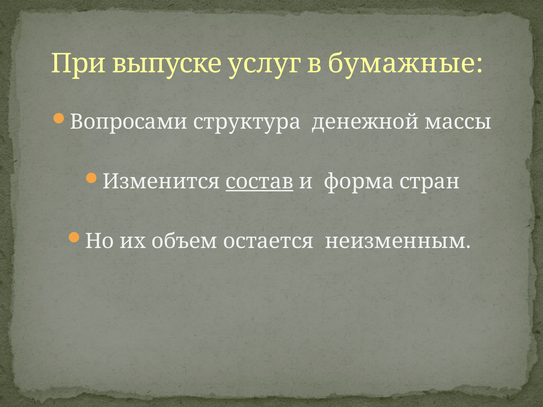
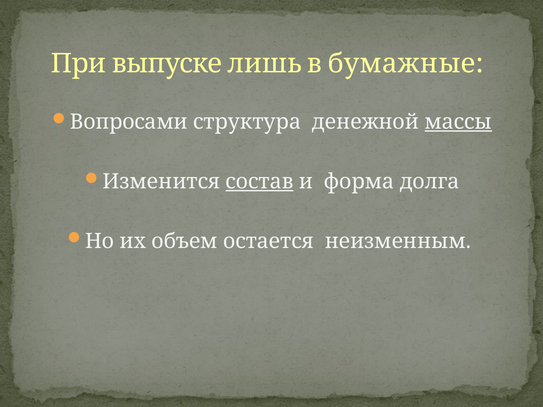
услуг: услуг -> лишь (265, 63)
массы underline: none -> present (458, 122)
стран: стран -> долга (430, 182)
